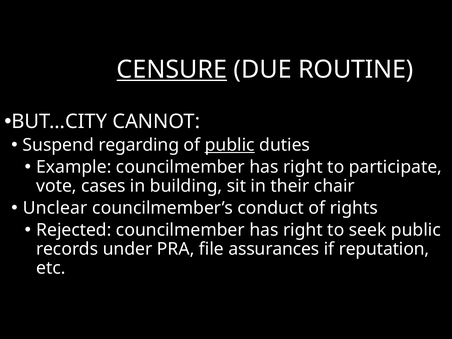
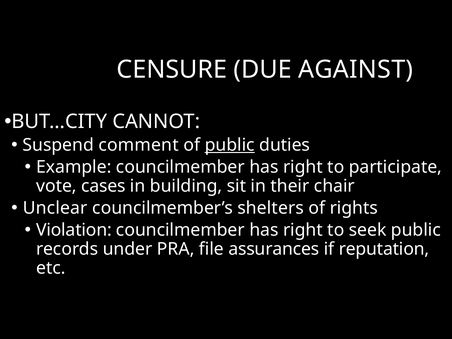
CENSURE underline: present -> none (172, 70)
ROUTINE: ROUTINE -> AGAINST (356, 70)
regarding: regarding -> comment (139, 145)
conduct: conduct -> shelters (271, 208)
Rejected: Rejected -> Violation (74, 230)
